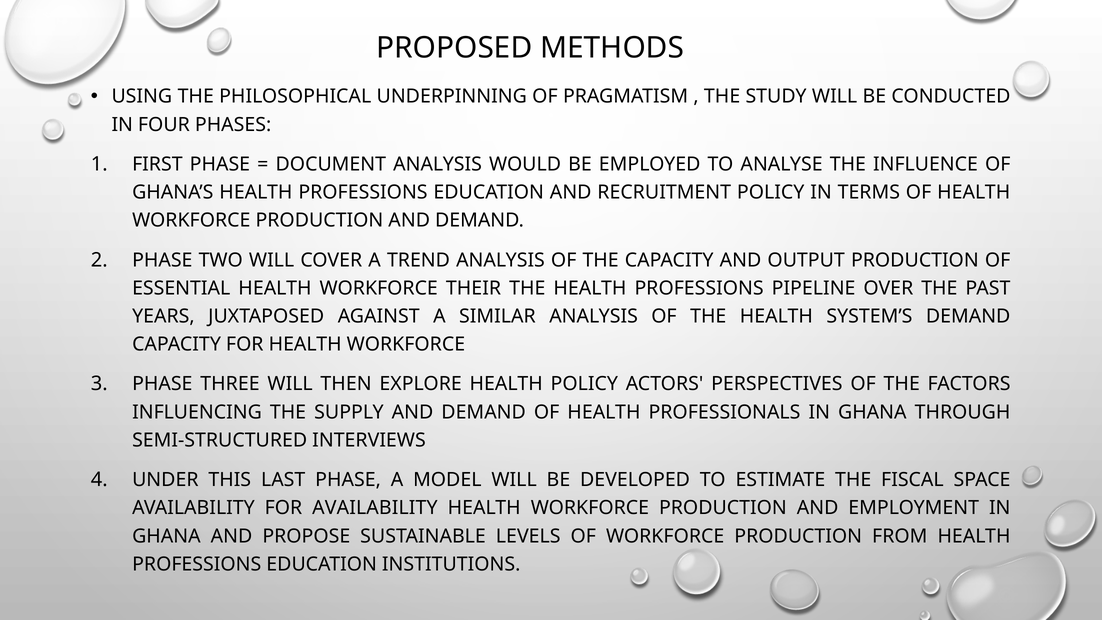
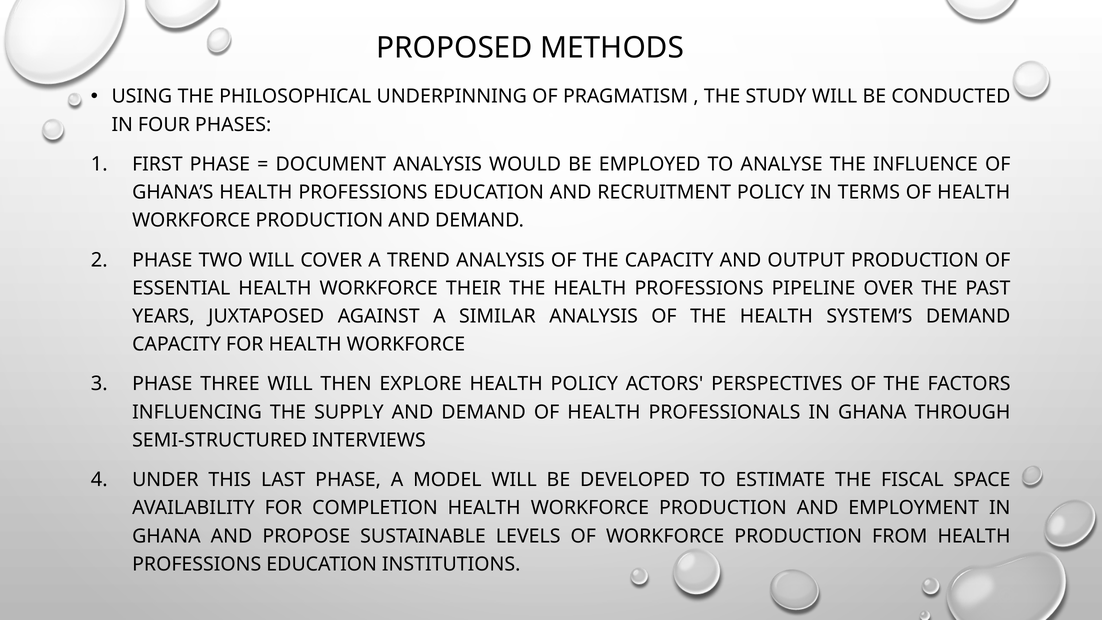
FOR AVAILABILITY: AVAILABILITY -> COMPLETION (375, 508)
